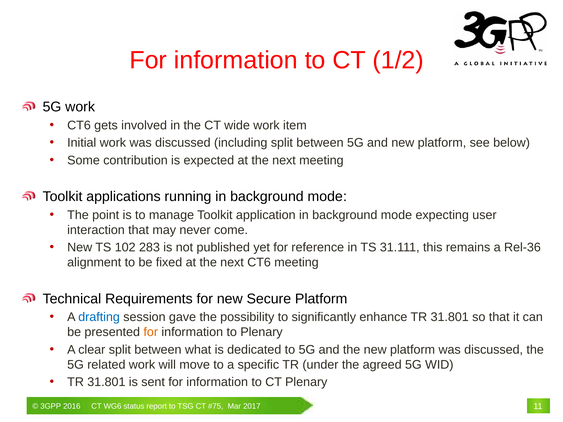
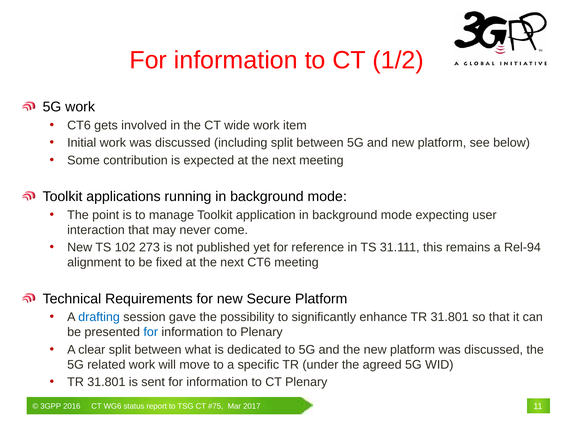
283: 283 -> 273 (149, 248)
Rel-36: Rel-36 -> Rel-94 (522, 248)
for colour: orange -> blue (151, 332)
